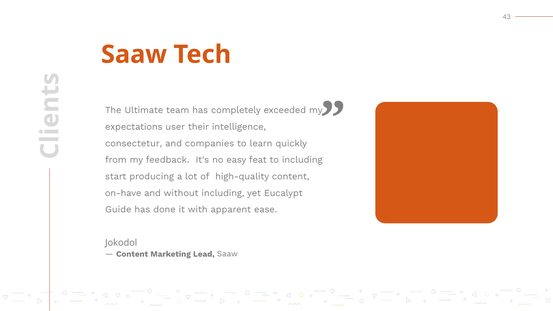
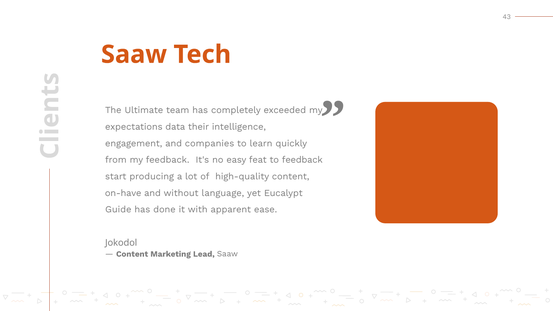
user: user -> data (175, 127)
consectetur: consectetur -> engagement (134, 143)
to including: including -> feedback (302, 160)
without including: including -> language (223, 193)
